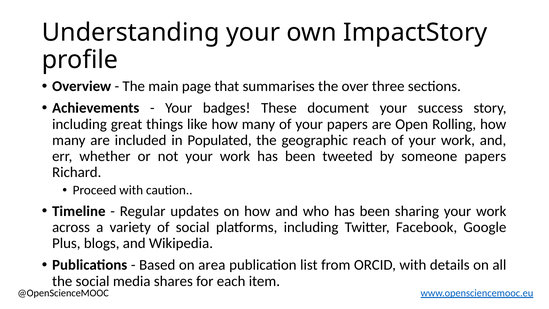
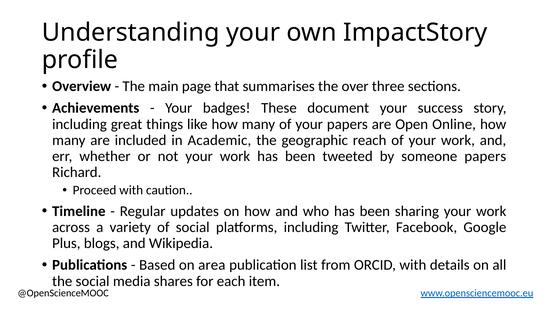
Rolling: Rolling -> Online (454, 124)
Populated: Populated -> Academic (219, 140)
